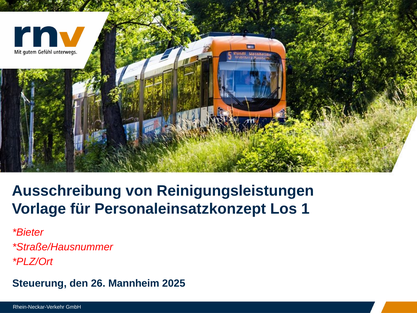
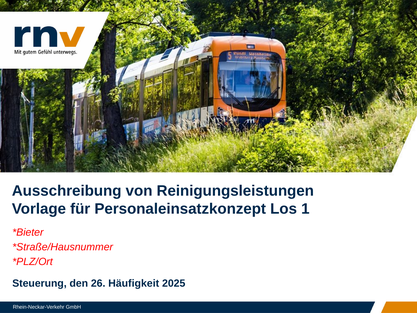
Mannheim: Mannheim -> Häufigkeit (134, 283)
